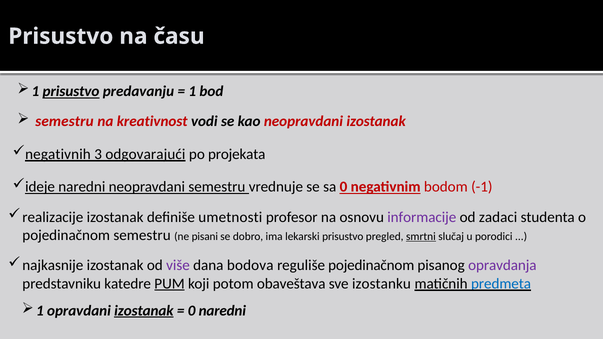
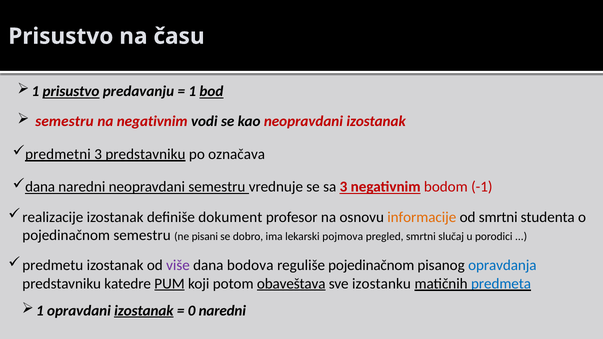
bod underline: none -> present (211, 91)
na kreativnost: kreativnost -> negativnim (152, 121)
negativnih: negativnih -> predmetni (58, 154)
3 odgovarajući: odgovarajući -> predstavniku (145, 154)
projekata: projekata -> označava (237, 154)
ideje: ideje -> dana (40, 187)
sa 0: 0 -> 3 (344, 187)
umetnosti: umetnosti -> dokument (230, 217)
informacije colour: purple -> orange (422, 217)
od zadaci: zadaci -> smrtni (498, 217)
lekarski prisustvo: prisustvo -> pojmova (343, 237)
smrtni underline: present -> none (421, 237)
najkasnije: najkasnije -> predmetu (53, 266)
opravdanja colour: purple -> blue (502, 266)
obaveštava underline: none -> present (291, 284)
